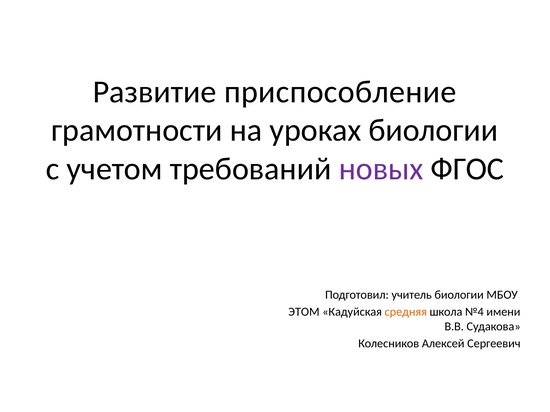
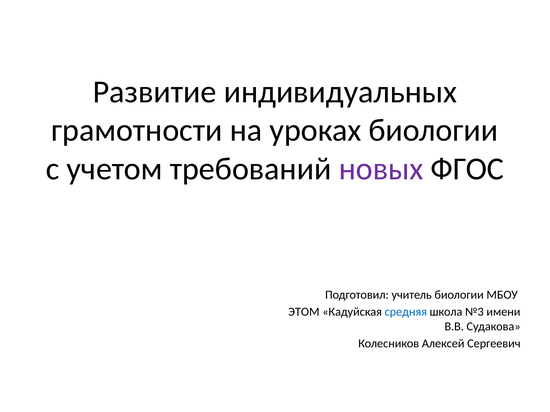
приспособление: приспособление -> индивидуальных (340, 92)
средняя colour: orange -> blue (406, 312)
№4: №4 -> №3 (474, 312)
